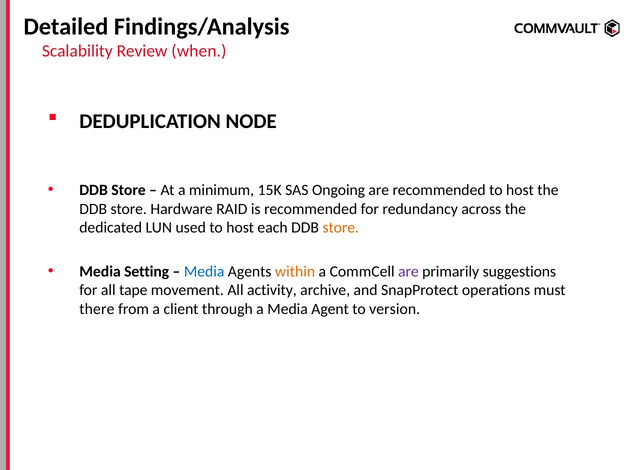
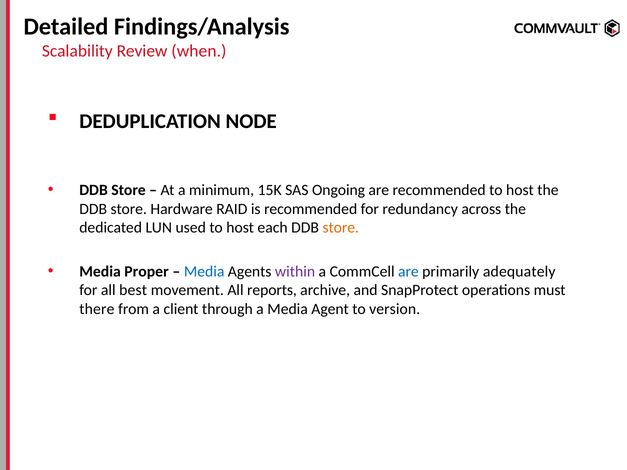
Setting: Setting -> Proper (147, 272)
within colour: orange -> purple (295, 272)
are colour: purple -> blue (408, 272)
suggestions: suggestions -> adequately (519, 272)
tape: tape -> best (133, 290)
activity: activity -> reports (272, 290)
